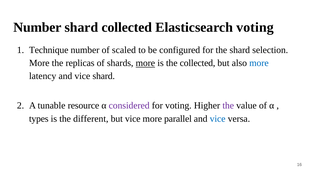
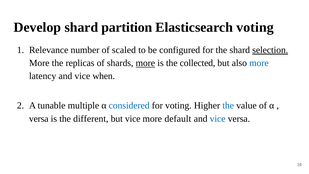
Number: Number -> Develop (37, 27)
shard collected: collected -> partition (127, 27)
Technique: Technique -> Relevance (49, 50)
selection underline: none -> present (270, 50)
vice shard: shard -> when (104, 76)
resource: resource -> multiple (83, 106)
considered colour: purple -> blue (129, 106)
the colour: purple -> blue (228, 106)
types: types -> versa (39, 119)
parallel: parallel -> default (178, 119)
